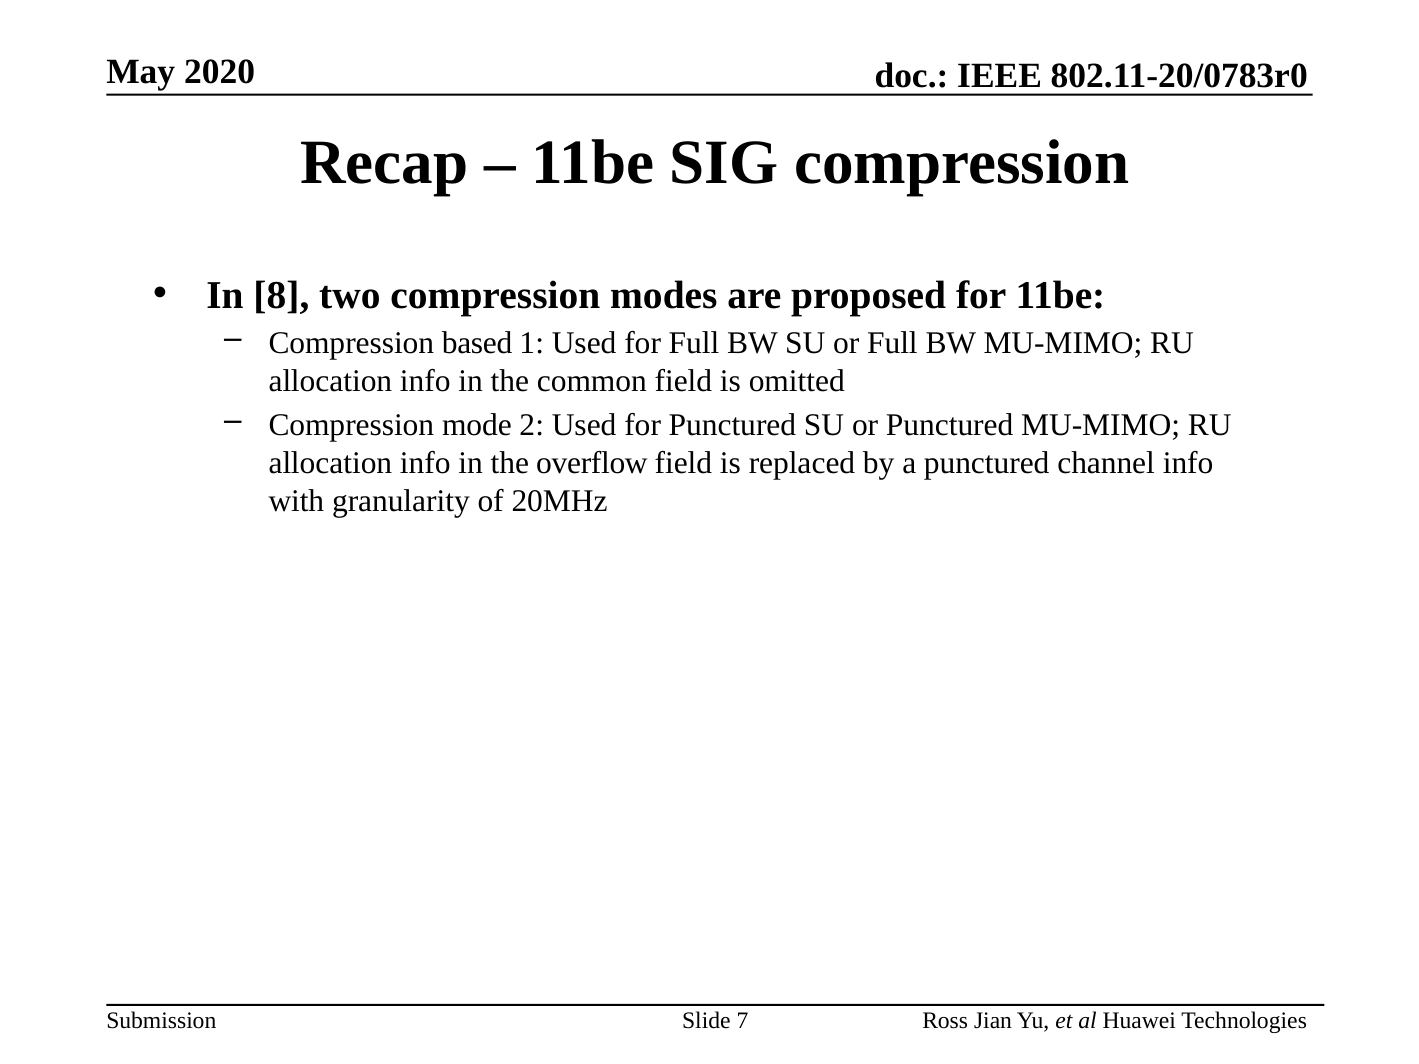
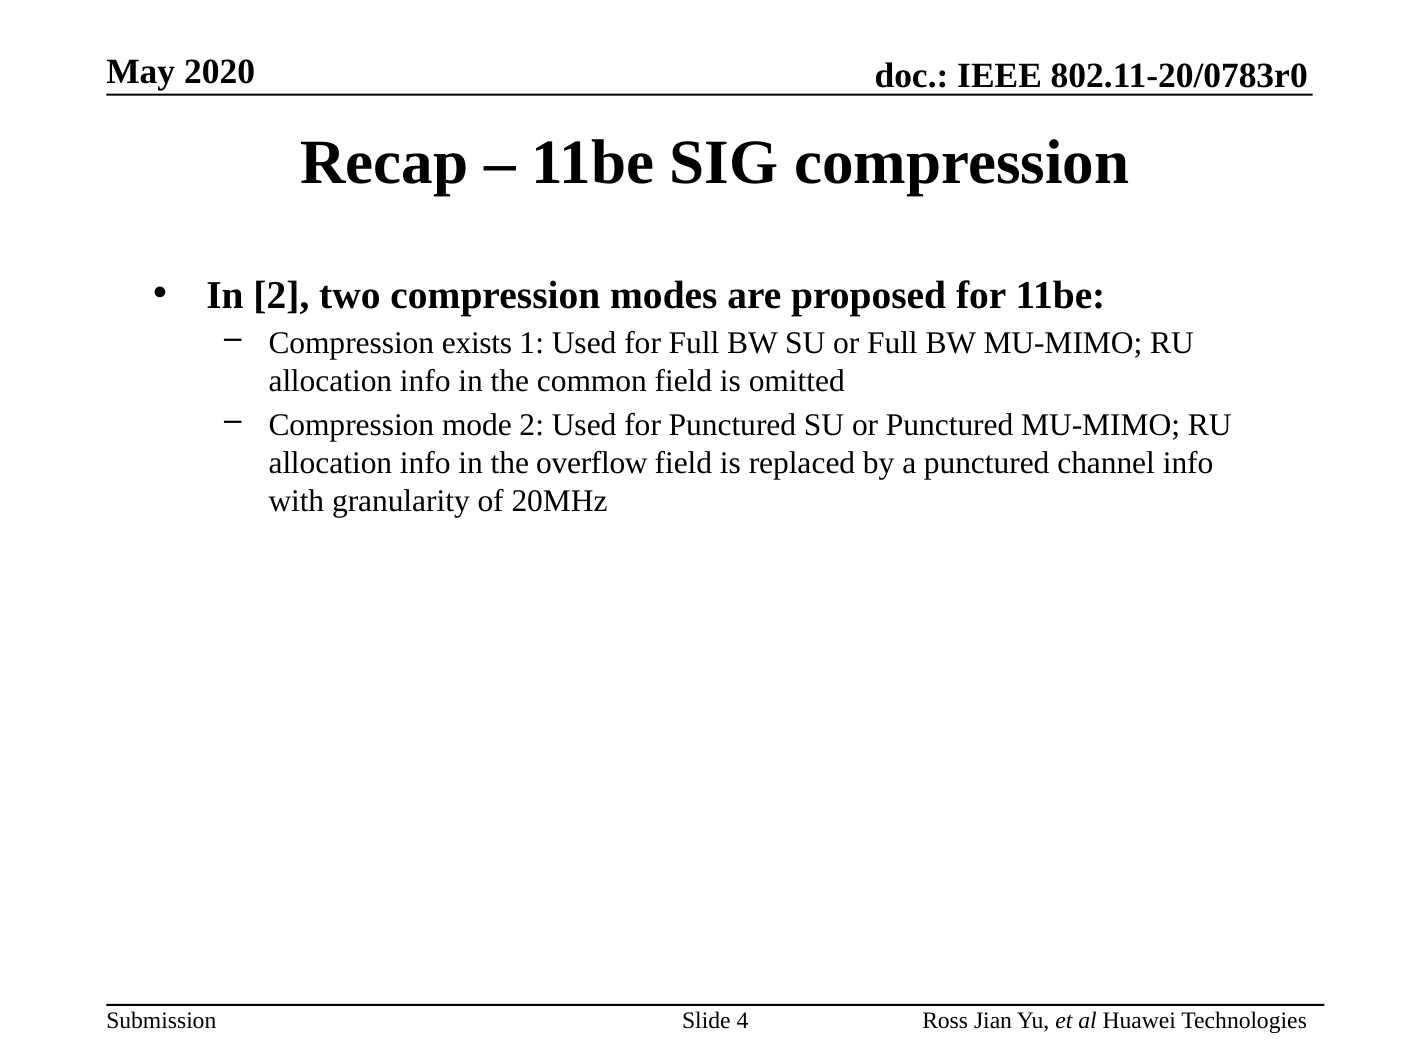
In 8: 8 -> 2 (281, 295)
based: based -> exists (477, 343)
7: 7 -> 4 (743, 1021)
